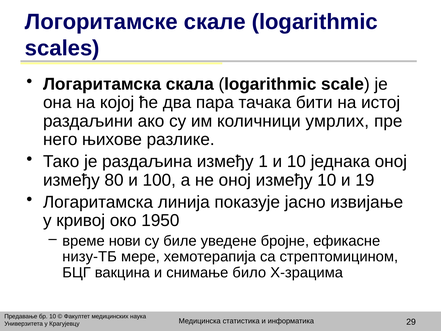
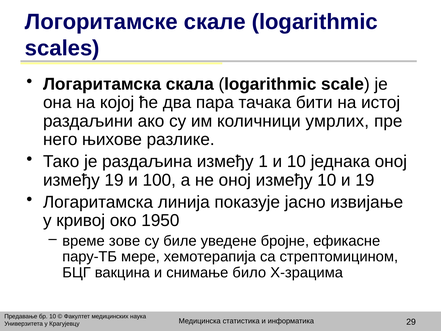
између 80: 80 -> 19 (114, 180)
нови: нови -> зове (125, 241)
низу-ТБ: низу-ТБ -> пару-ТБ (90, 257)
